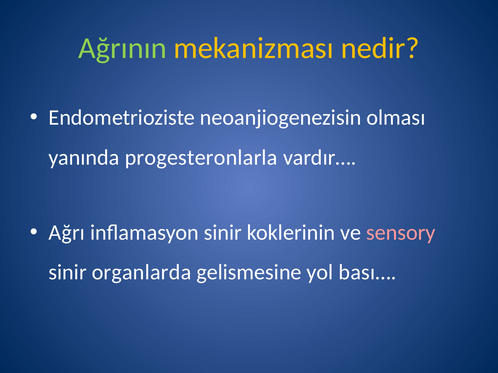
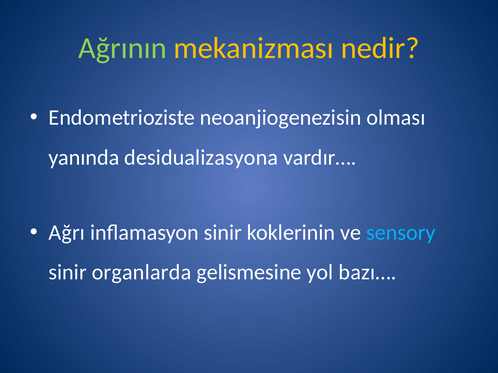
progesteronlarla: progesteronlarla -> desidualizasyona (201, 158)
sensory colour: pink -> light blue (401, 233)
bası…: bası… -> bazı… (368, 273)
